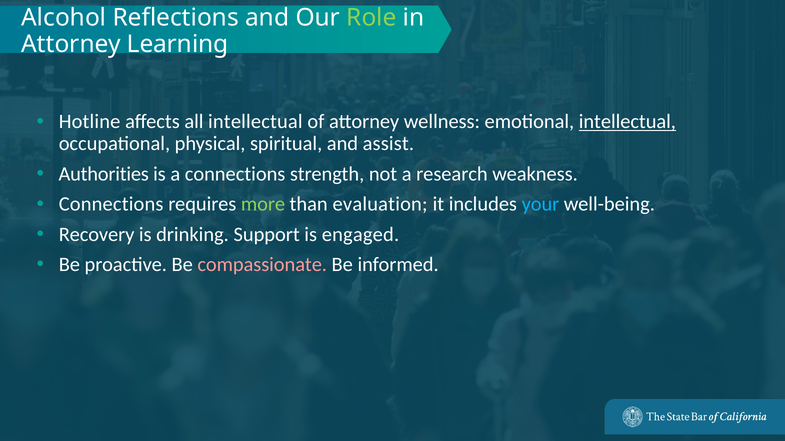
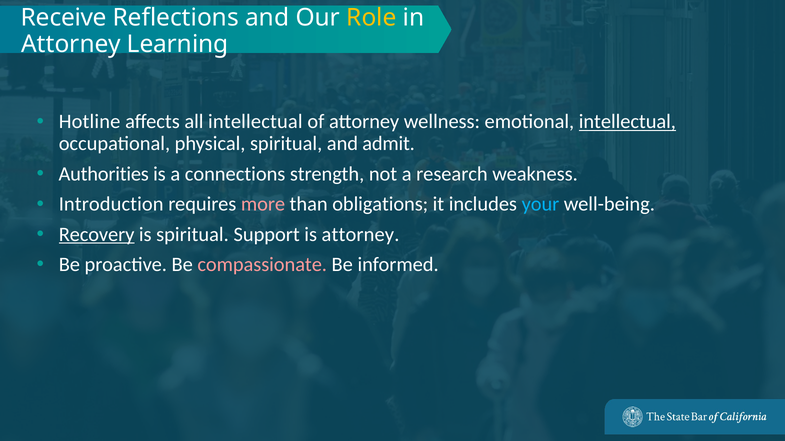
Alcohol: Alcohol -> Receive (64, 18)
Role colour: light green -> yellow (371, 18)
assist: assist -> admit (389, 144)
Connections: Connections -> Introduction (111, 204)
more colour: light green -> pink (263, 204)
evaluation: evaluation -> obligations (380, 204)
Recovery underline: none -> present (97, 235)
is drinking: drinking -> spiritual (192, 235)
is engaged: engaged -> attorney (361, 235)
